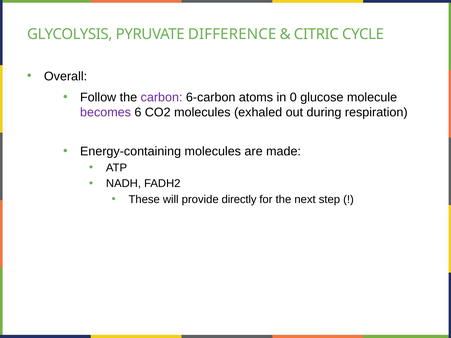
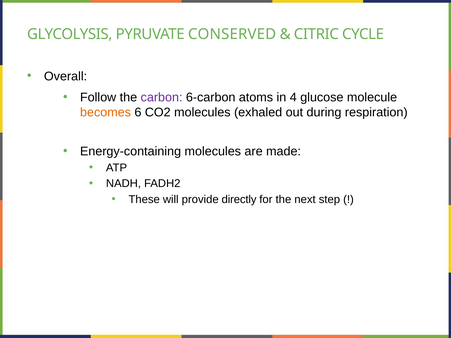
DIFFERENCE: DIFFERENCE -> CONSERVED (232, 34)
0: 0 -> 4 (293, 98)
becomes colour: purple -> orange (106, 113)
